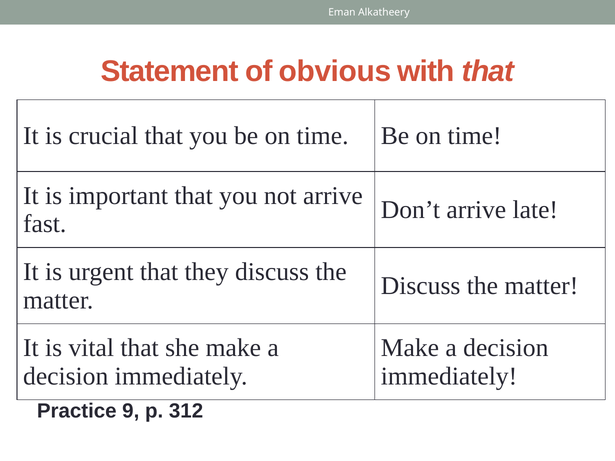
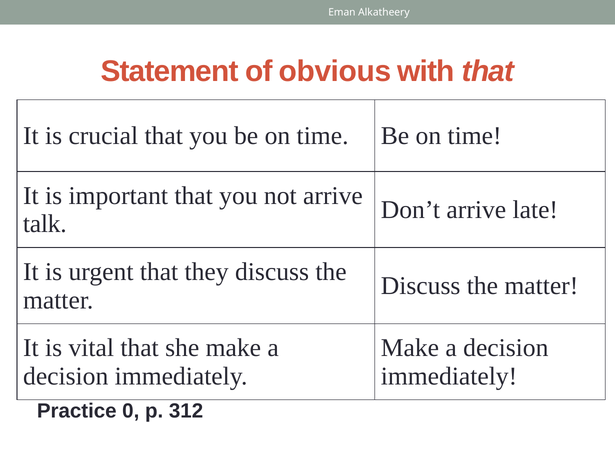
fast: fast -> talk (45, 224)
9: 9 -> 0 (131, 411)
